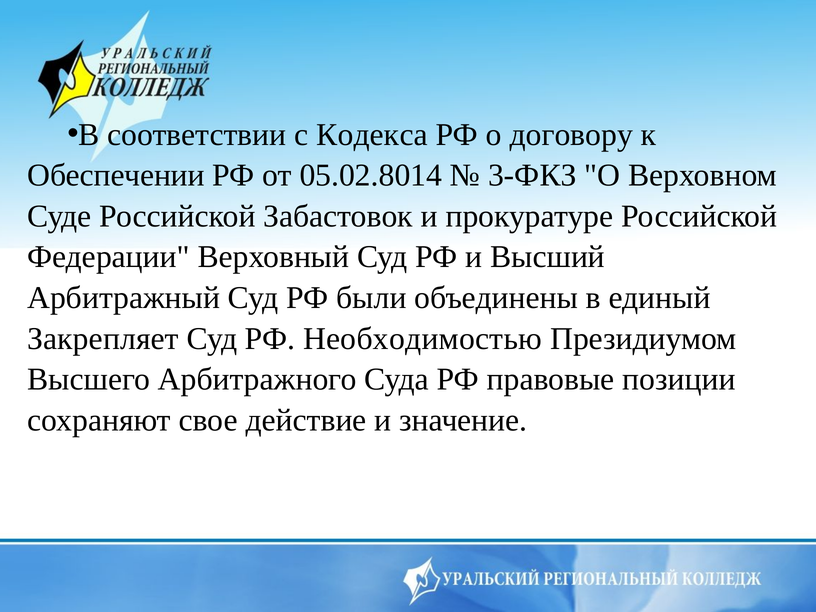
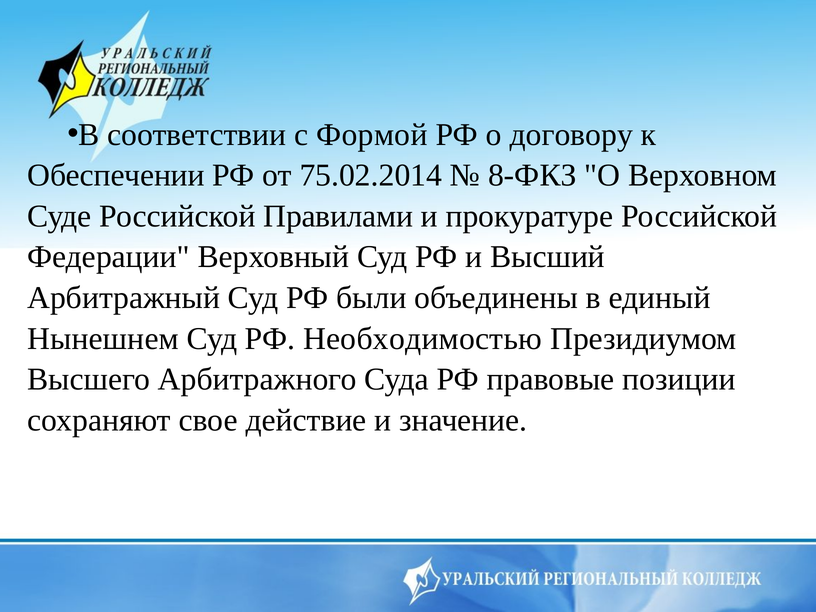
Кодекса: Кодекса -> Формой (372, 135)
05.02.8014: 05.02.8014 -> 75.02.2014 (371, 175)
3-ФКЗ: 3-ФКЗ -> 8-ФКЗ (532, 175)
Забастовок: Забастовок -> Правилами (338, 216)
Закрепляет: Закрепляет -> Нынешнем (103, 339)
